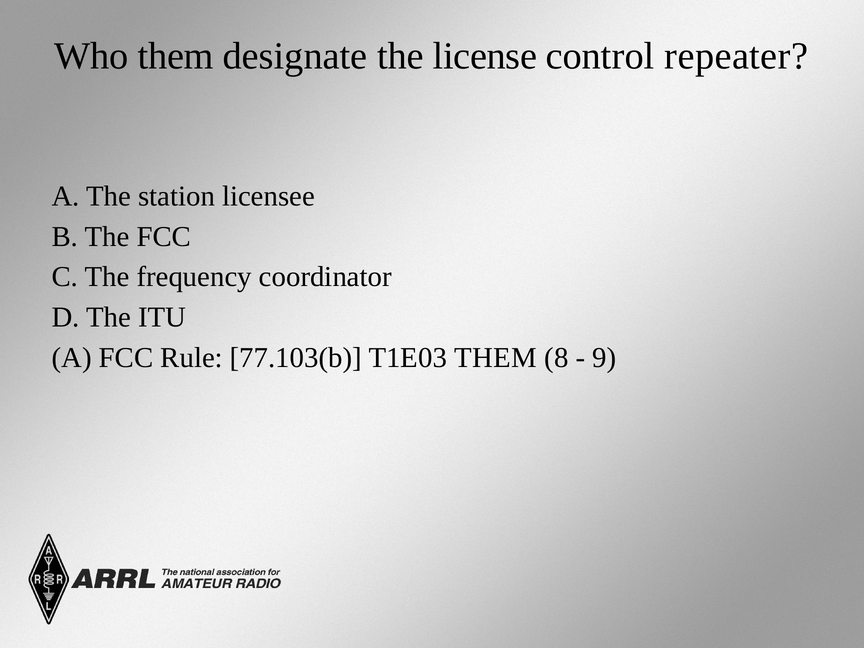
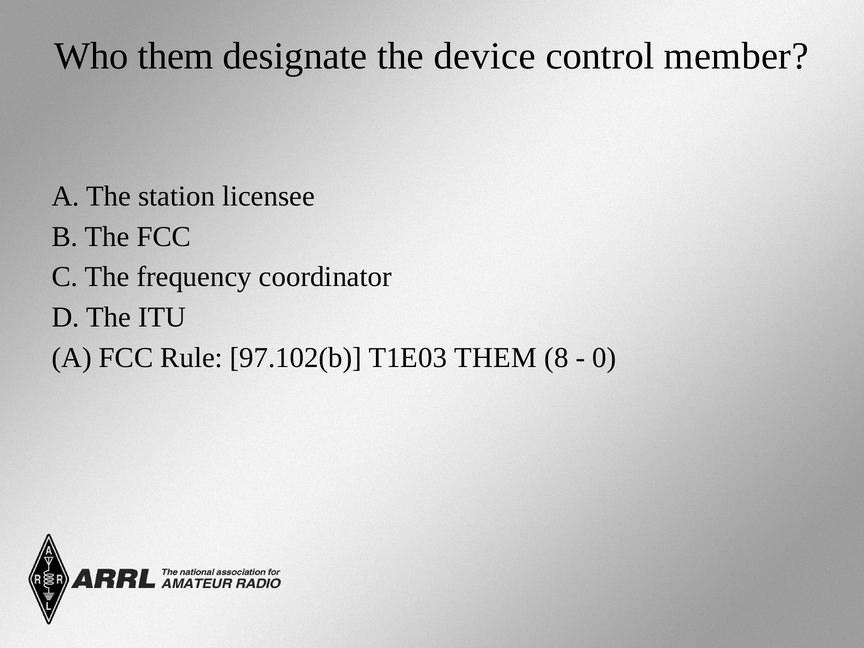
license: license -> device (485, 56)
repeater: repeater -> member (736, 56)
77.103(b: 77.103(b -> 97.102(b (296, 358)
9: 9 -> 0 (604, 358)
